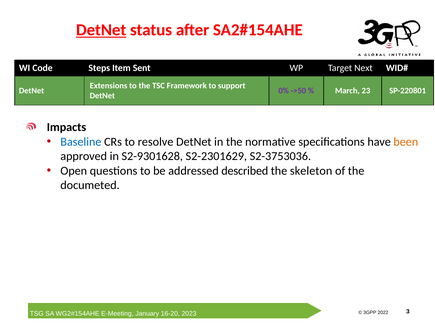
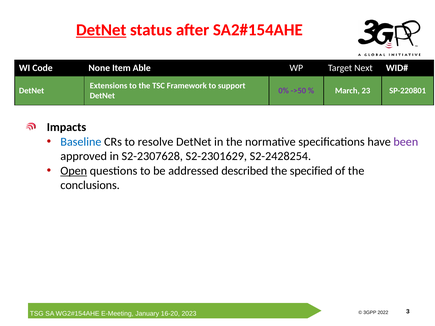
Steps: Steps -> None (99, 68)
Sent: Sent -> Able (142, 68)
been colour: orange -> purple (406, 142)
S2-9301628: S2-9301628 -> S2-2307628 (152, 156)
S2-3753036: S2-3753036 -> S2-2428254 (280, 156)
Open underline: none -> present (74, 171)
skeleton: skeleton -> specified (311, 171)
documeted: documeted -> conclusions (90, 185)
